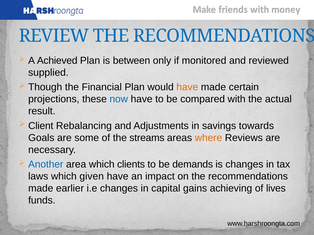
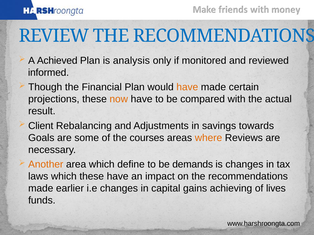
between: between -> analysis (131, 61)
supplied: supplied -> informed (48, 73)
now colour: blue -> orange (119, 99)
streams: streams -> courses (147, 138)
Another colour: blue -> orange (46, 165)
clients: clients -> define (131, 165)
which given: given -> these (92, 177)
